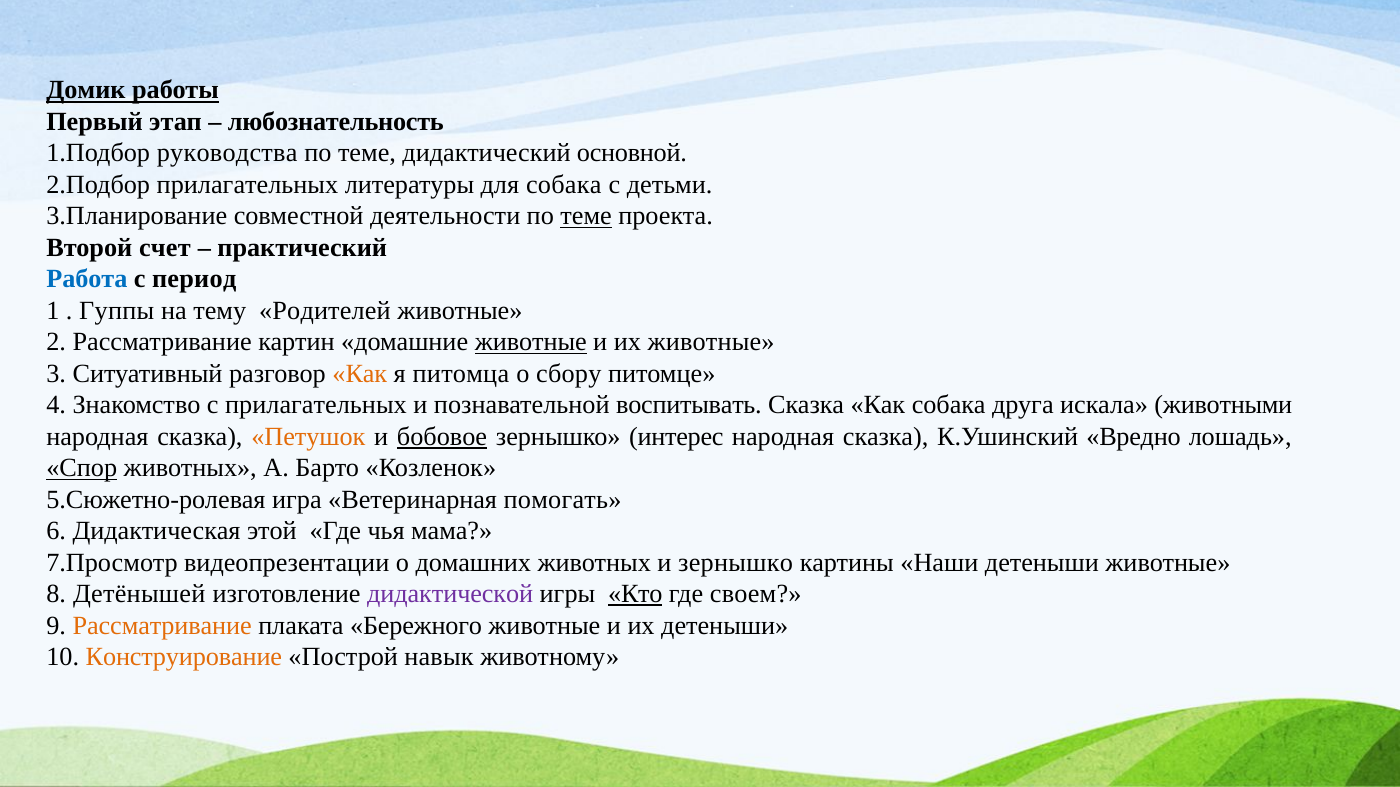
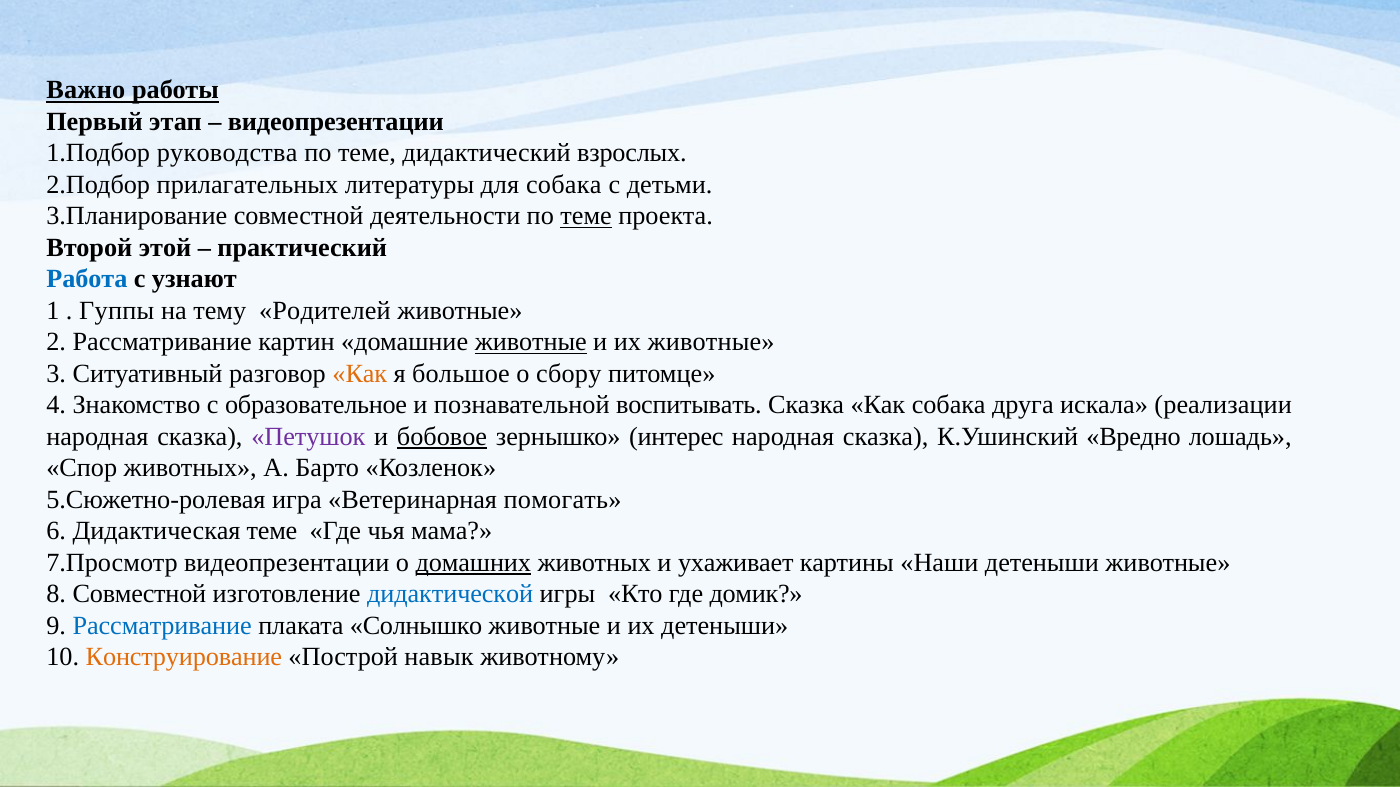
Домик: Домик -> Важно (86, 90)
любознательность: любознательность -> видеопрезентации (336, 122)
основной: основной -> взрослых (632, 153)
счет: счет -> этой (165, 248)
период: период -> узнают (194, 279)
питомца: питомца -> большое (461, 374)
с прилагательных: прилагательных -> образовательное (316, 405)
животными: животными -> реализации (1223, 405)
Петушок colour: orange -> purple (308, 437)
Спор underline: present -> none (82, 468)
Дидактическая этой: этой -> теме (272, 531)
домашних underline: none -> present (473, 563)
и зернышко: зернышко -> ухаживает (736, 563)
8 Детёнышей: Детёнышей -> Совместной (139, 594)
дидактической colour: purple -> blue (450, 594)
Кто underline: present -> none (635, 594)
своем: своем -> домик (756, 594)
Рассматривание colour: orange -> blue (162, 626)
Бережного: Бережного -> Солнышко (416, 626)
